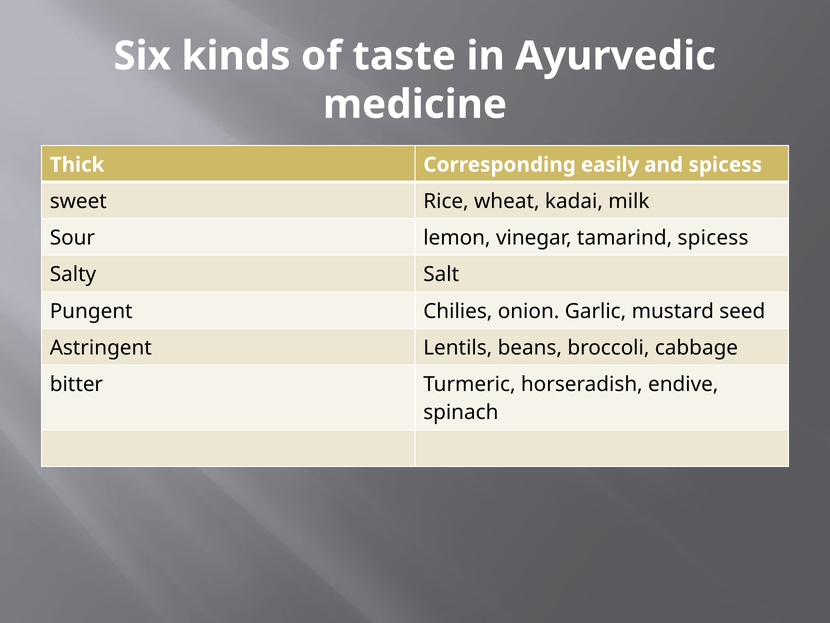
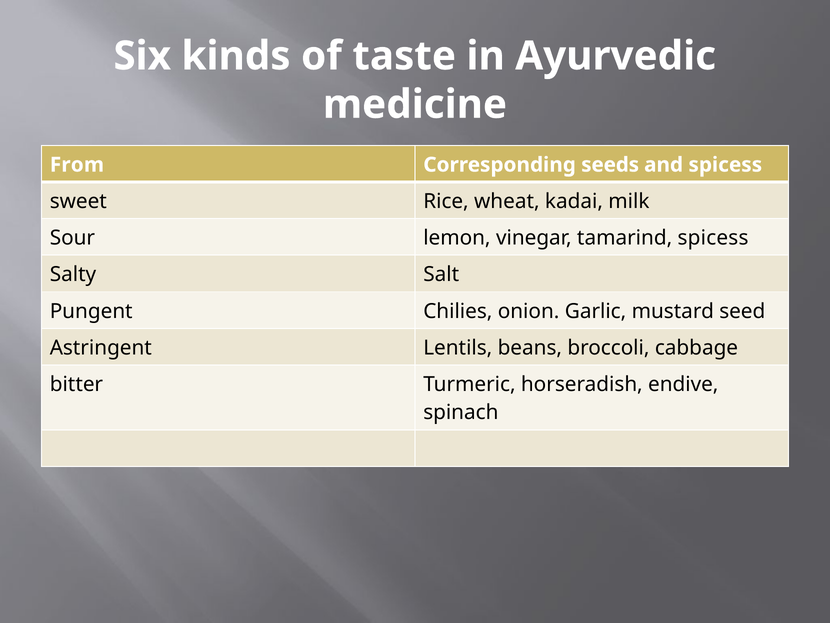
Thick: Thick -> From (77, 165)
easily: easily -> seeds (610, 165)
